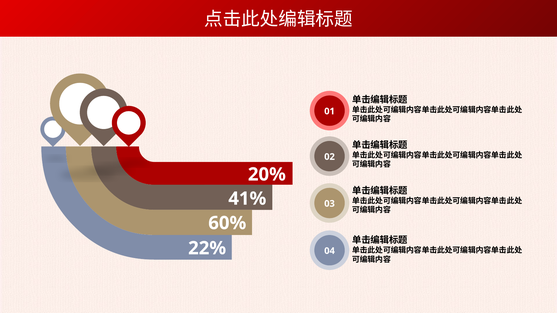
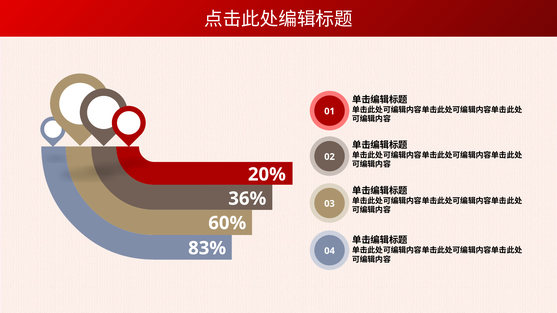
41%: 41% -> 36% (247, 199)
22%: 22% -> 83% (207, 248)
